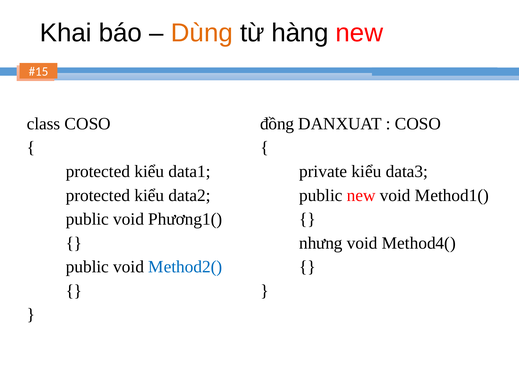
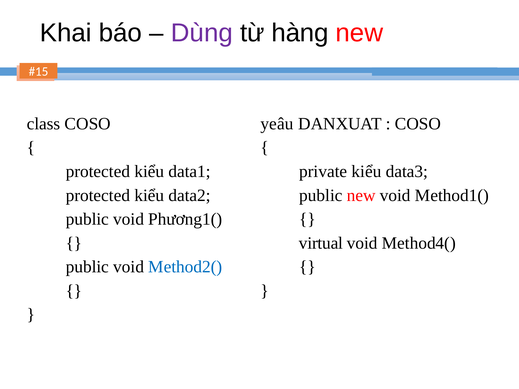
Dùng colour: orange -> purple (202, 33)
đồng: đồng -> yeâu (277, 124)
nhưng: nhưng -> virtual (321, 243)
